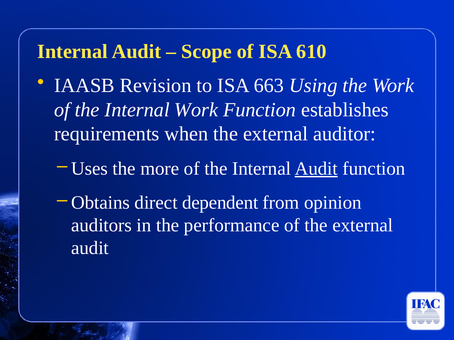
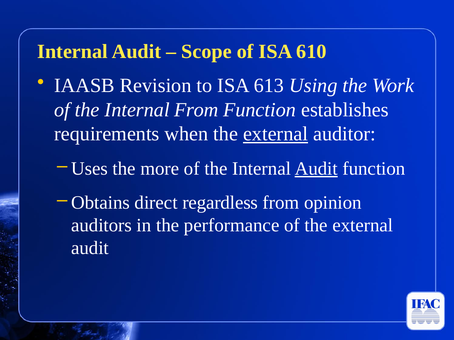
663: 663 -> 613 (269, 86)
Internal Work: Work -> From (196, 110)
external underline: none -> present (276, 134)
dependent: dependent -> regardless (220, 203)
